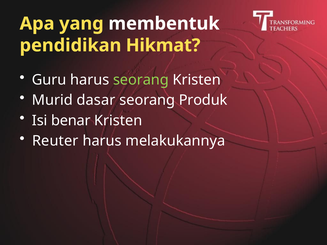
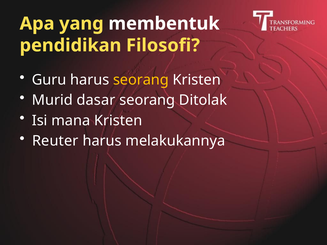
Hikmat: Hikmat -> Filosofi (163, 45)
seorang colour: light green -> yellow (141, 80)
Produk: Produk -> Ditolak (203, 100)
benar: benar -> mana (71, 121)
